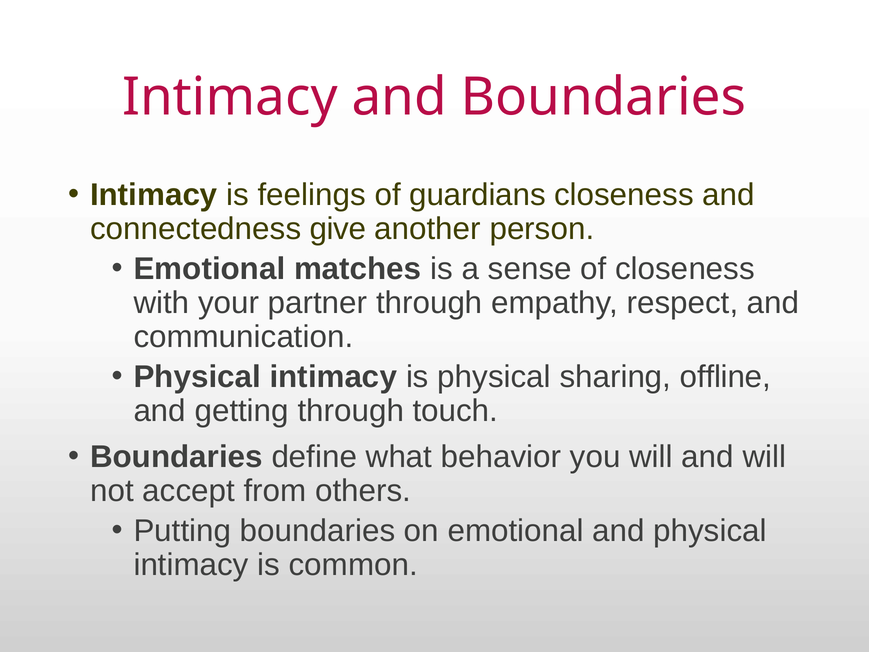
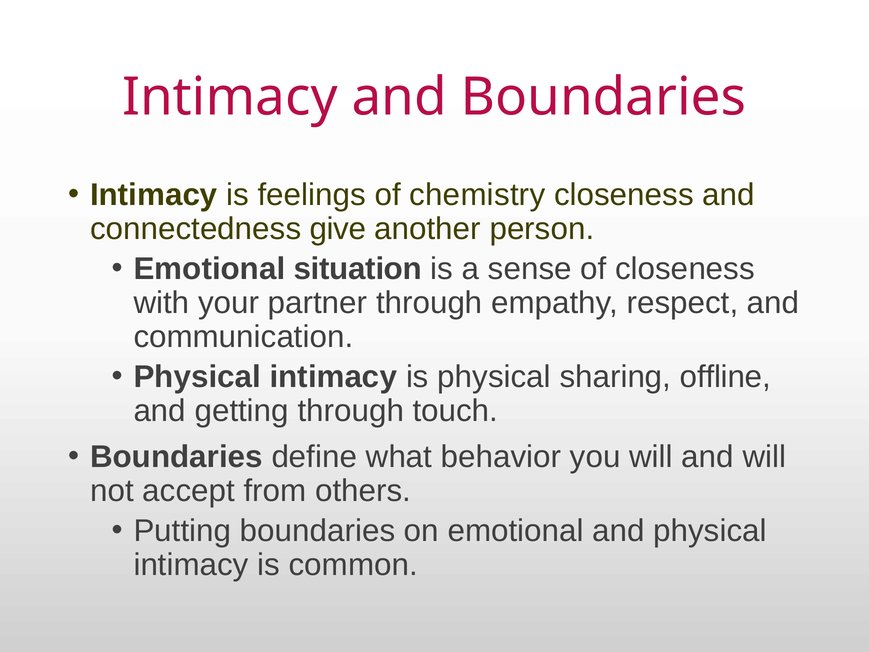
guardians: guardians -> chemistry (477, 195)
matches: matches -> situation (358, 269)
